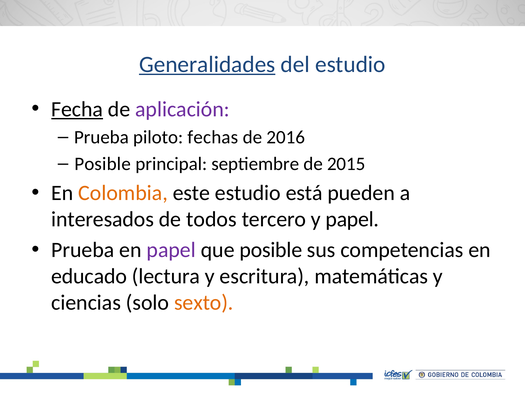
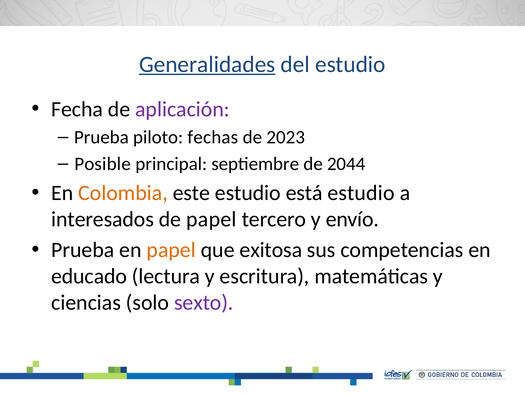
Fecha underline: present -> none (77, 109)
2016: 2016 -> 2023 (286, 137)
2015: 2015 -> 2044 (346, 164)
está pueden: pueden -> estudio (361, 193)
de todos: todos -> papel (211, 219)
y papel: papel -> envío (352, 219)
papel colour: purple -> orange (171, 250)
que posible: posible -> exitosa (271, 250)
sexto colour: orange -> purple (204, 302)
